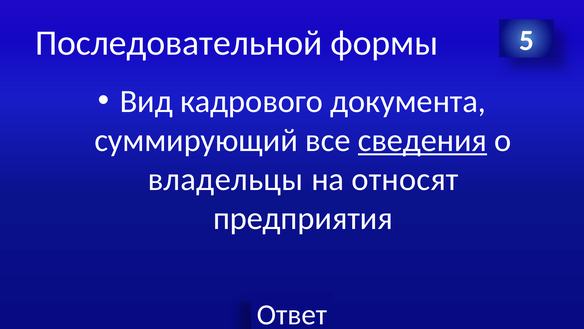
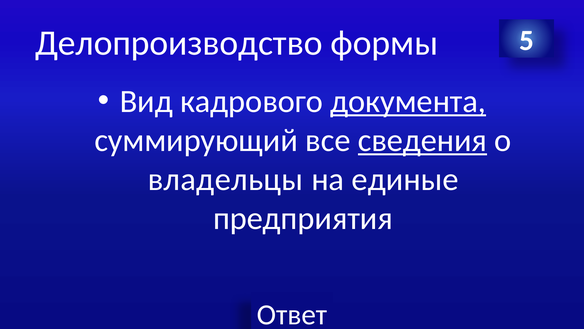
Последовательной: Последовательной -> Делопроизводство (179, 43)
документа underline: none -> present (408, 101)
относят: относят -> единые (405, 179)
